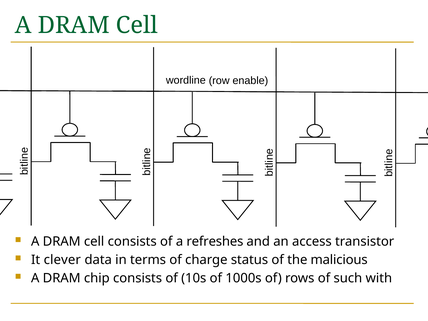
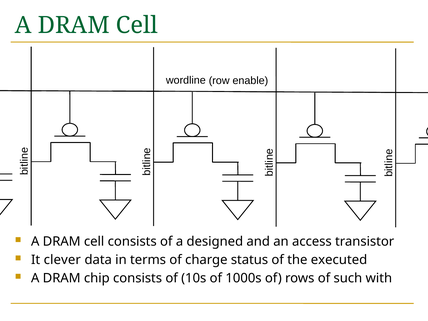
refreshes: refreshes -> designed (215, 242)
malicious: malicious -> executed (339, 260)
